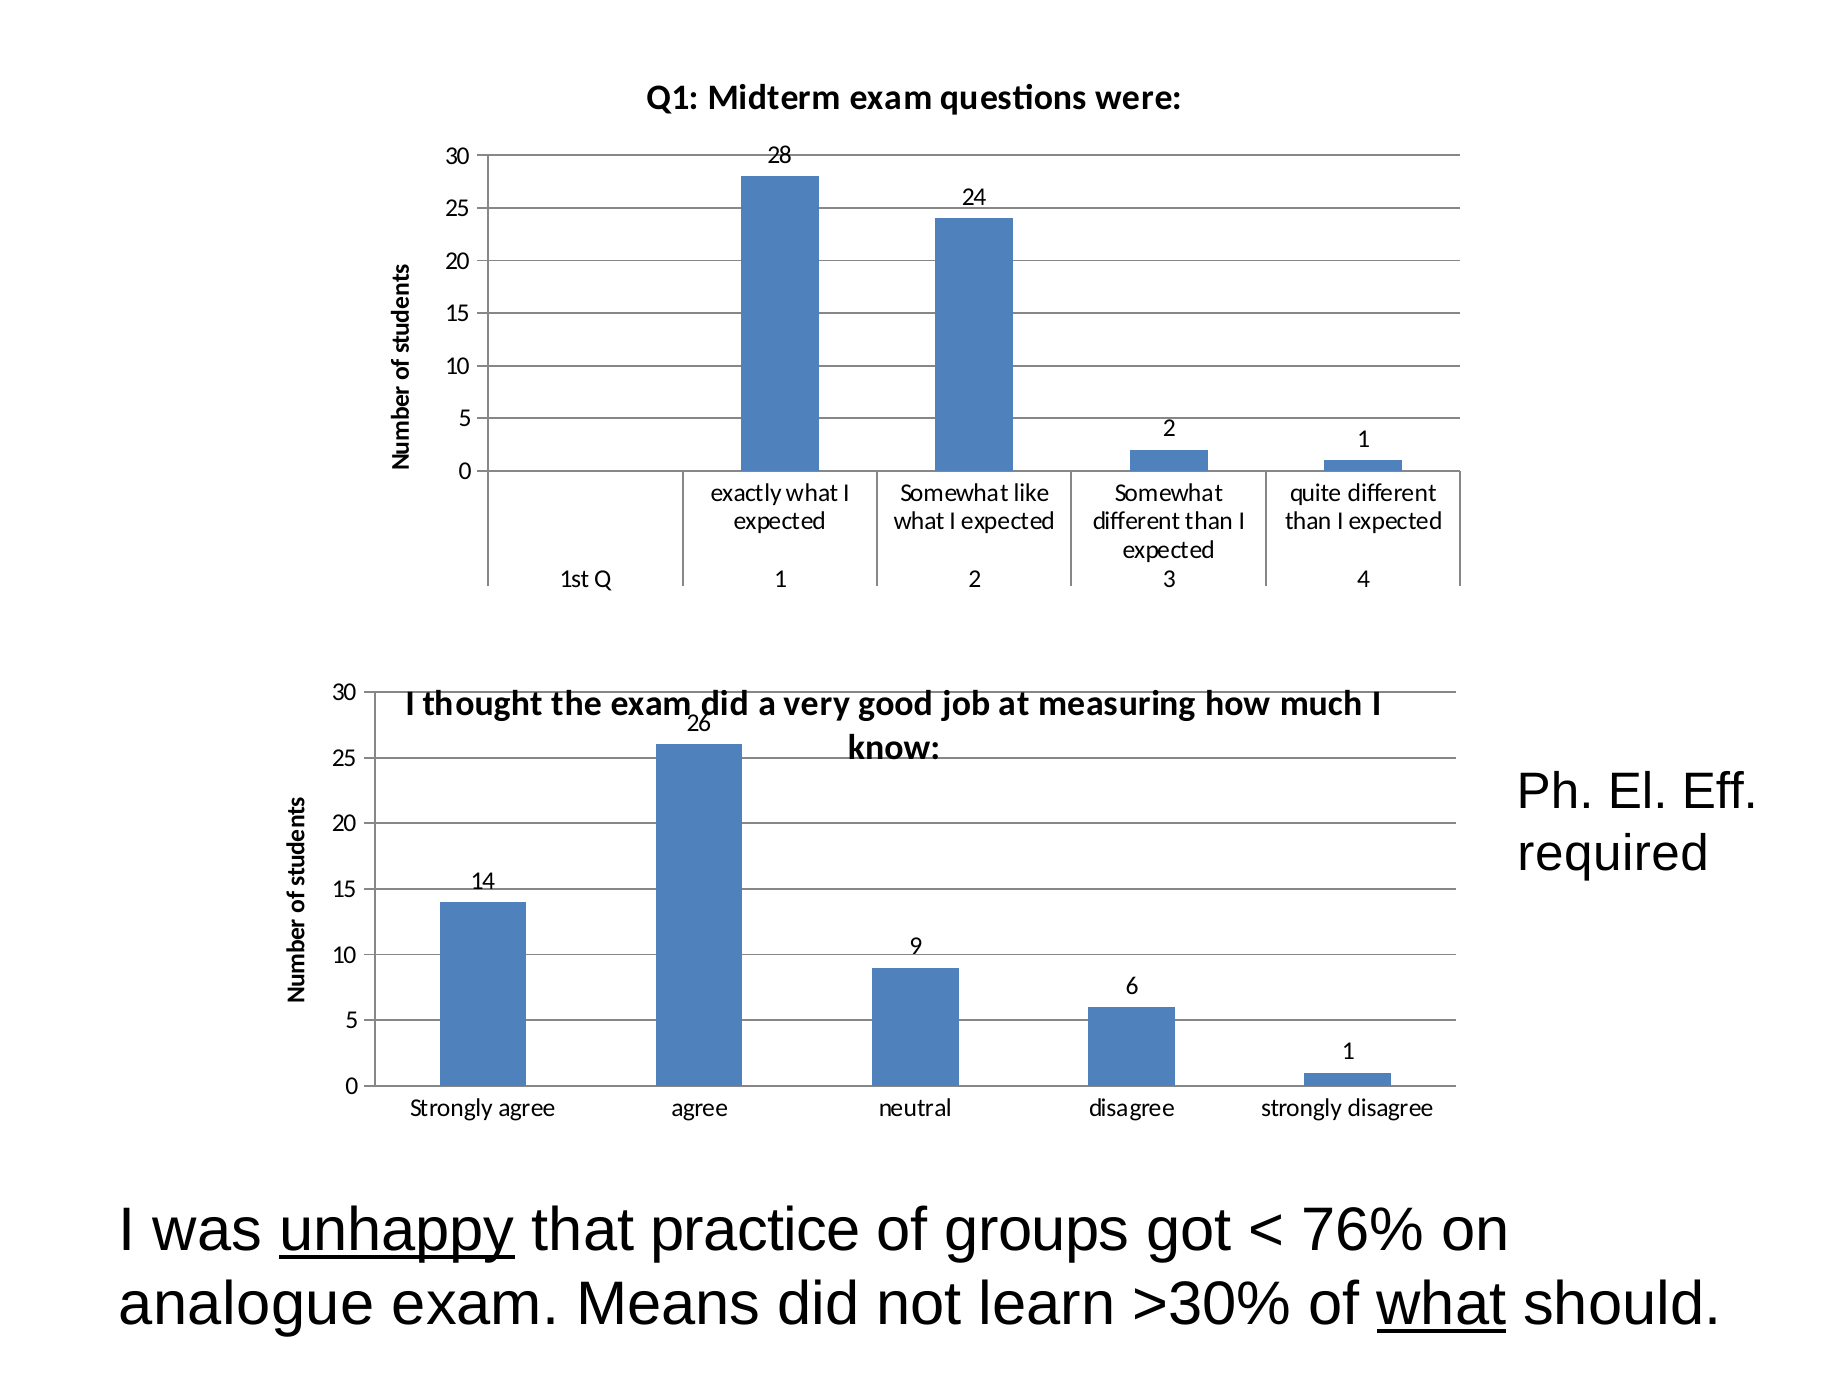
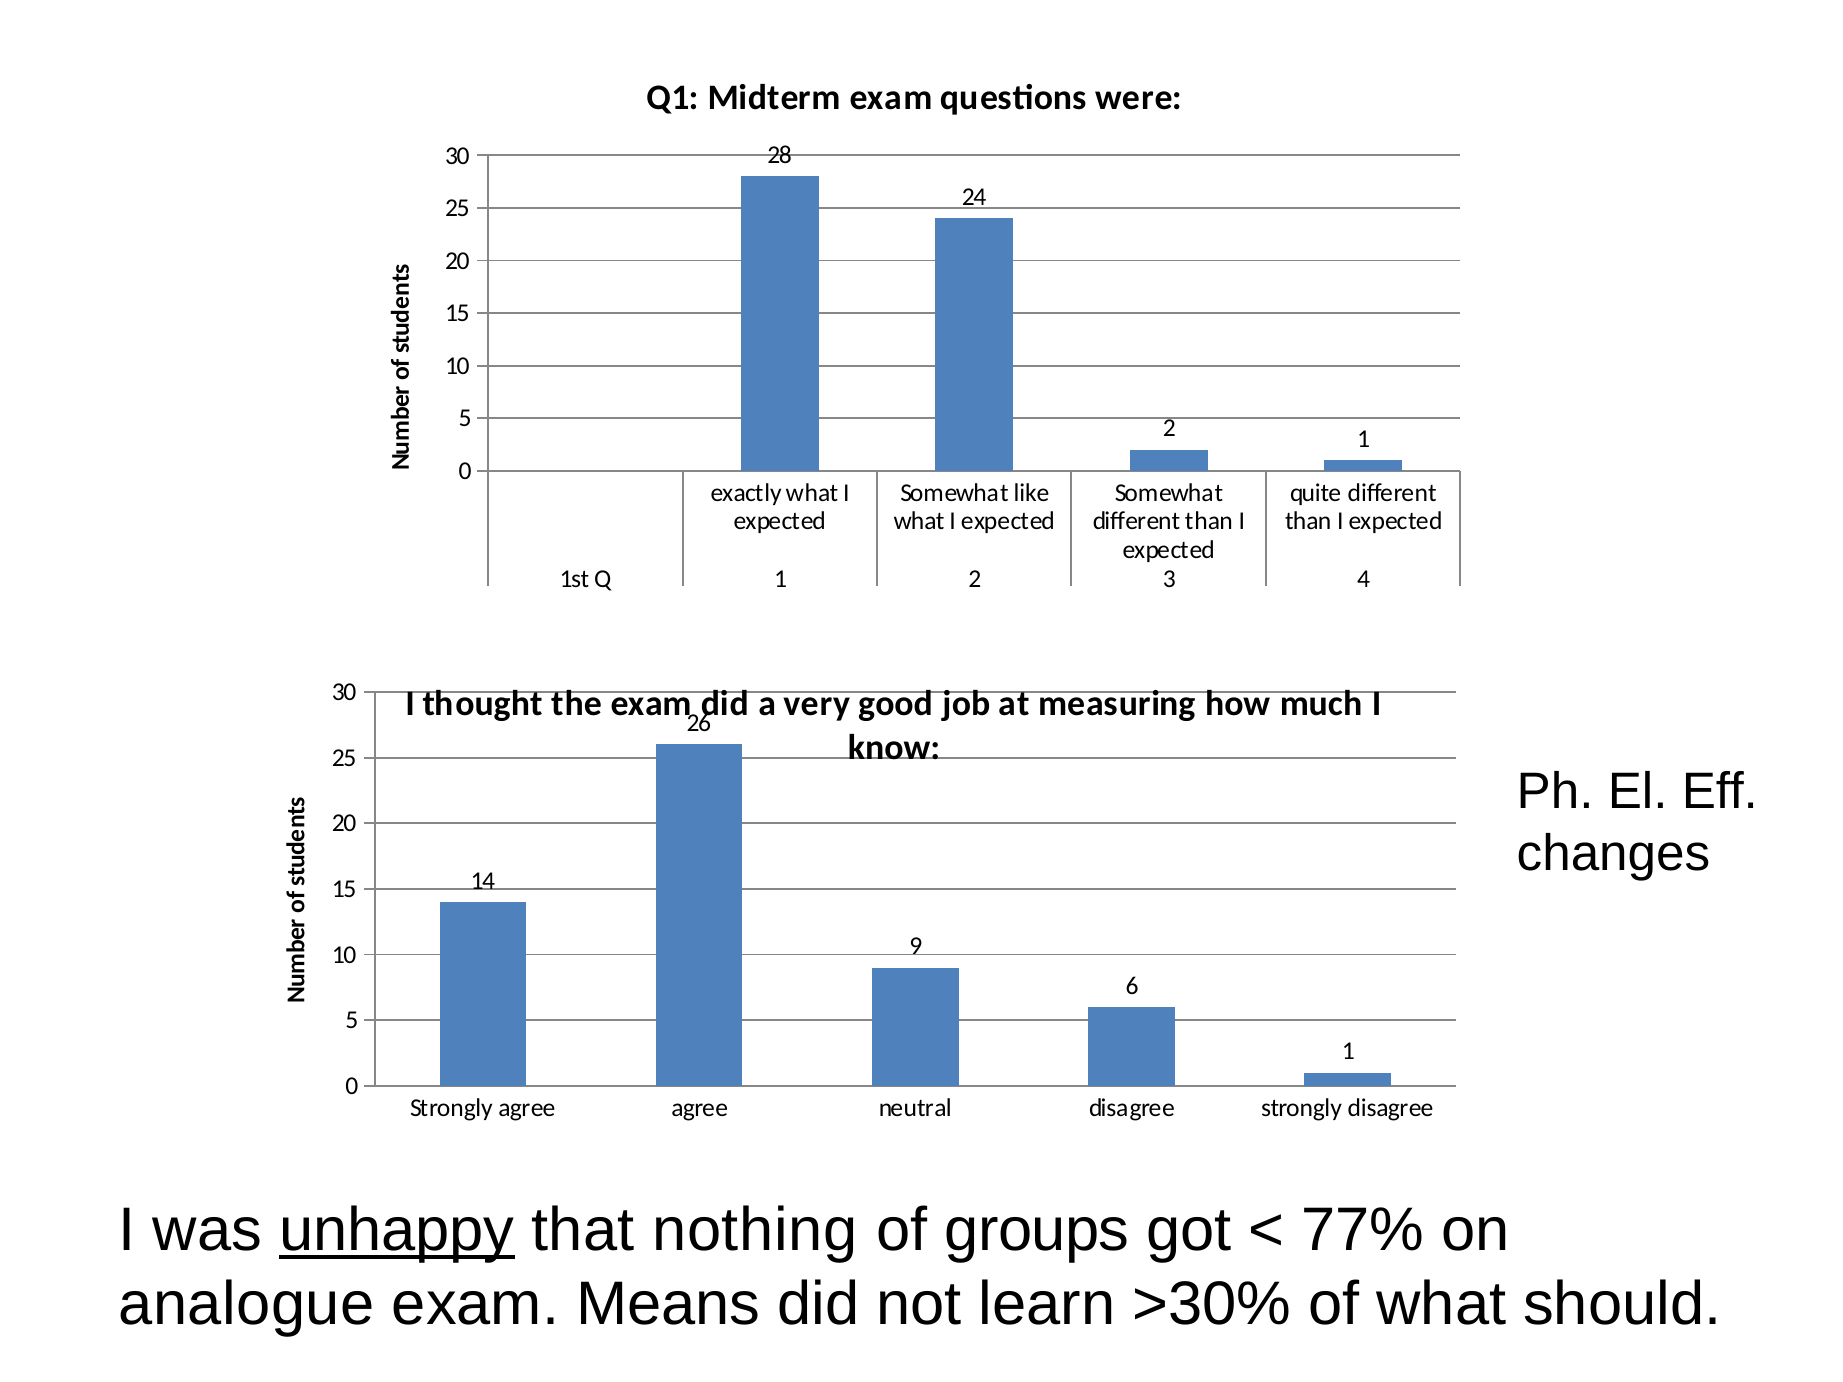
required: required -> changes (1613, 854)
practice: practice -> nothing (755, 1231)
76%: 76% -> 77% (1363, 1231)
what underline: present -> none (1441, 1305)
